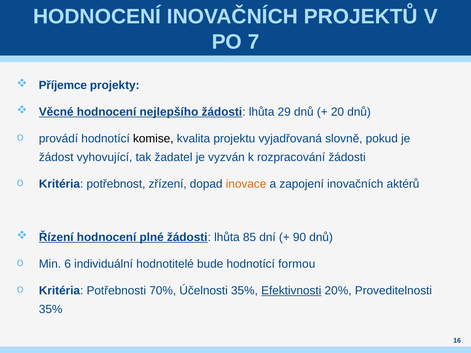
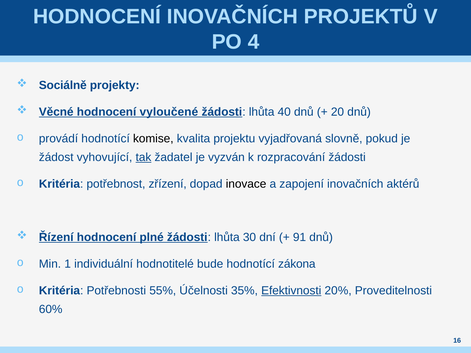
7: 7 -> 4 (254, 42)
Příjemce: Příjemce -> Sociálně (63, 85)
nejlepšího: nejlepšího -> vyloučené (169, 112)
29: 29 -> 40 (284, 112)
tak underline: none -> present (143, 157)
inovace colour: orange -> black (246, 184)
85: 85 -> 30 (250, 237)
90: 90 -> 91 (300, 237)
6: 6 -> 1 (68, 264)
formou: formou -> zákona (297, 264)
70%: 70% -> 55% (163, 291)
35%: 35% -> 60% (51, 310)
